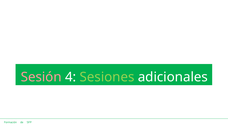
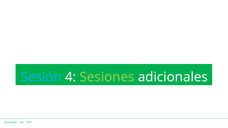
Sesión colour: pink -> light blue (41, 77)
